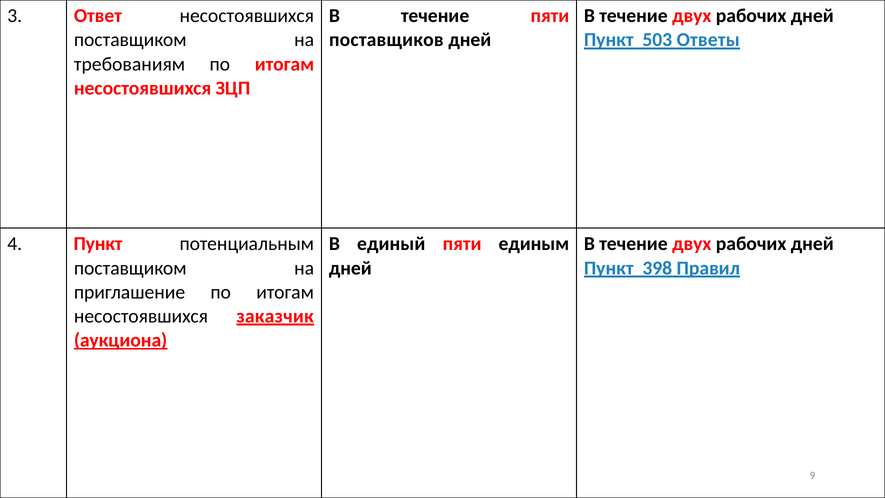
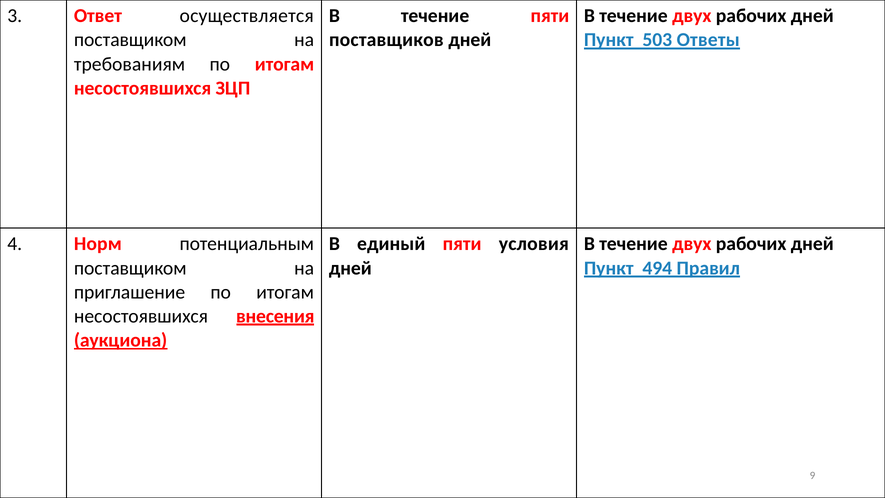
Ответ несостоявшихся: несостоявшихся -> осуществляется (247, 16)
4 Пункт: Пункт -> Норм (98, 244)
единым: единым -> условия (534, 244)
398: 398 -> 494 (657, 268)
заказчик: заказчик -> внесения (275, 316)
